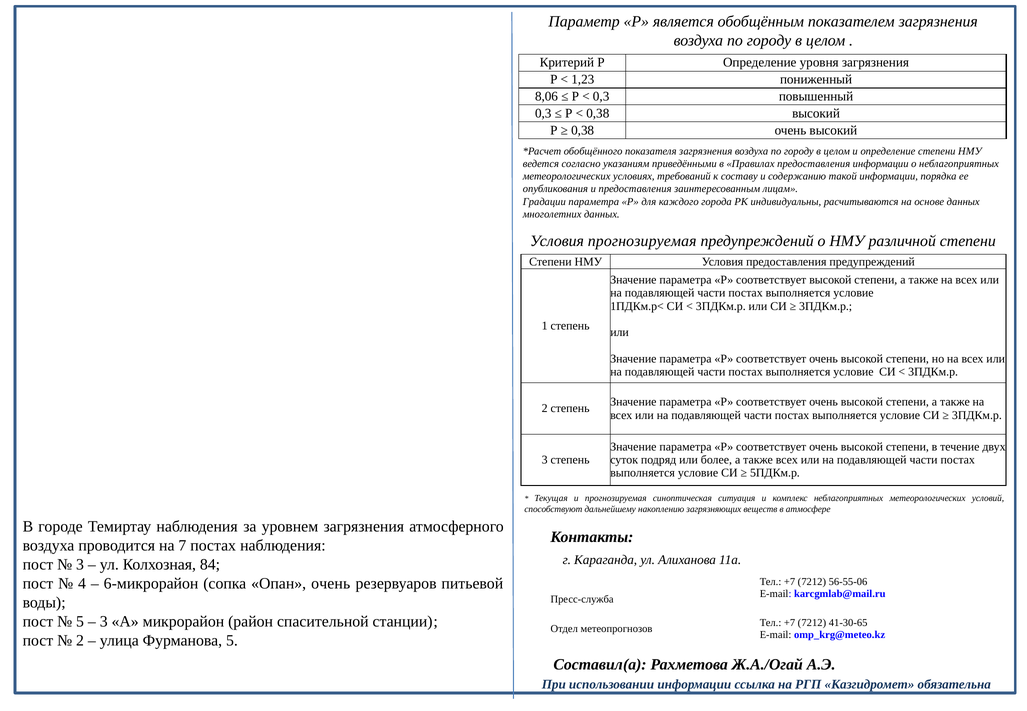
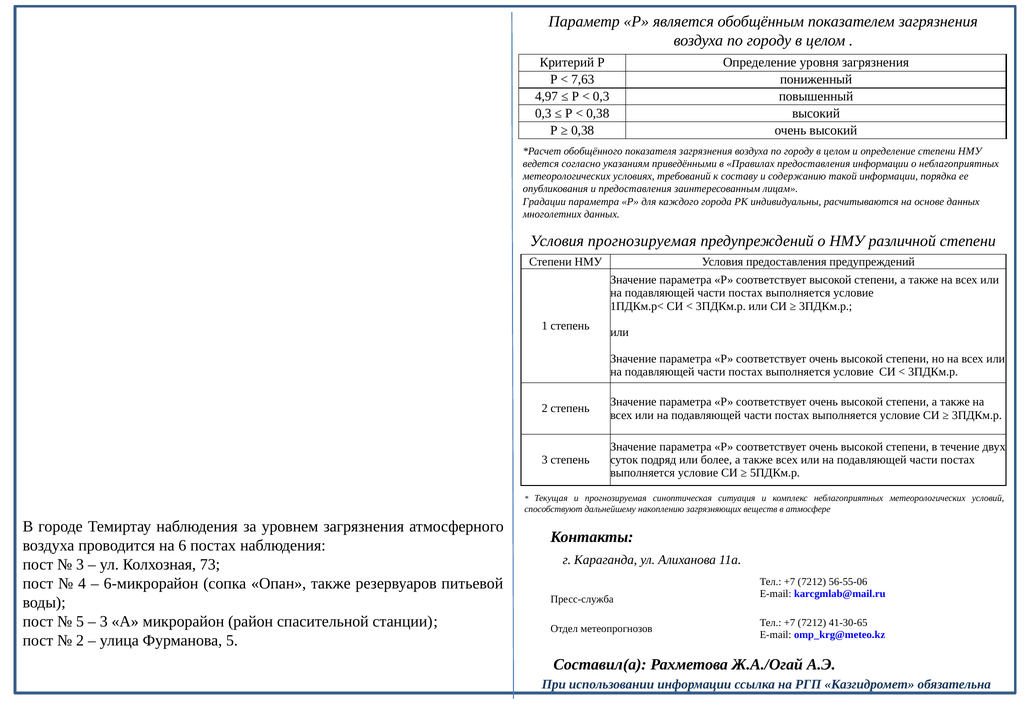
1,23: 1,23 -> 7,63 (583, 79)
8,06: 8,06 -> 4,97 (547, 96)
7: 7 -> 6 (182, 546)
84: 84 -> 73 (210, 565)
Опан очень: очень -> также (331, 584)
